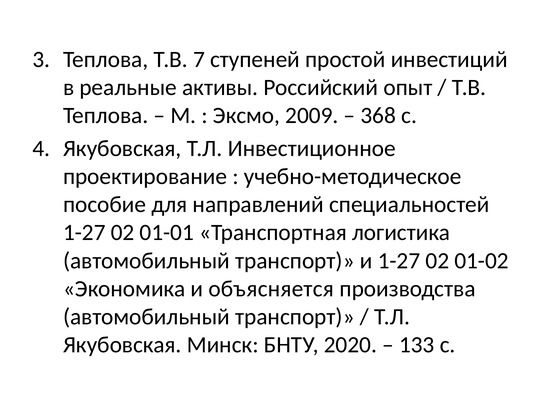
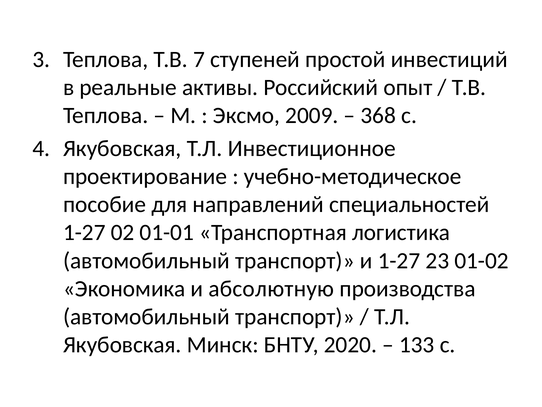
и 1-27 02: 02 -> 23 (437, 260)
объясняется: объясняется -> абсолютную (271, 288)
